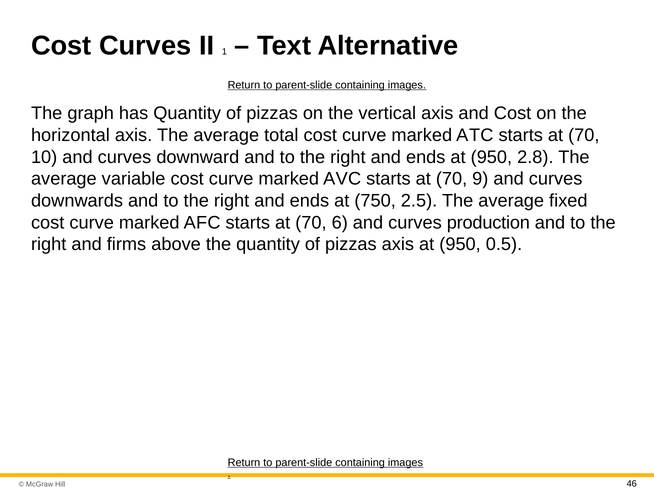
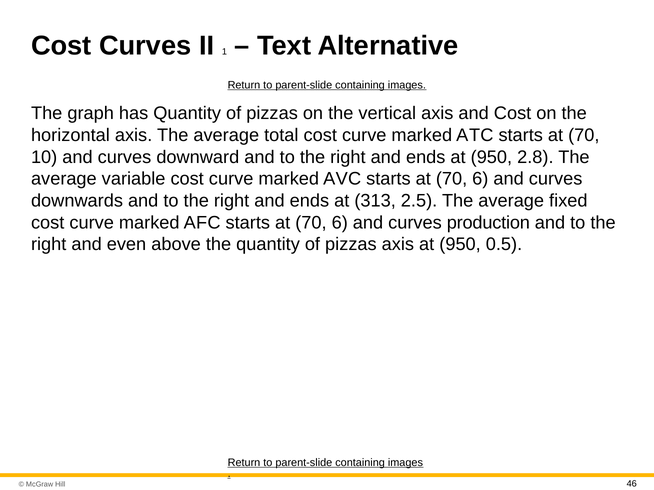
9: 9 -> 6 (480, 179)
750: 750 -> 313 (375, 201)
firms: firms -> even (127, 245)
